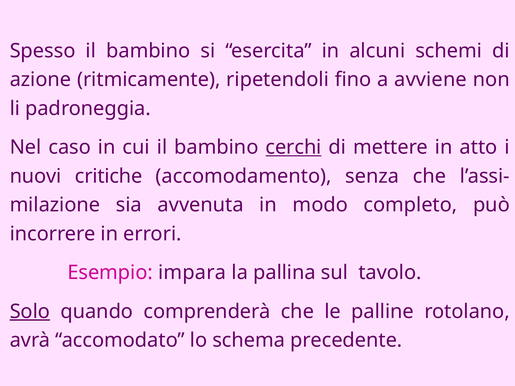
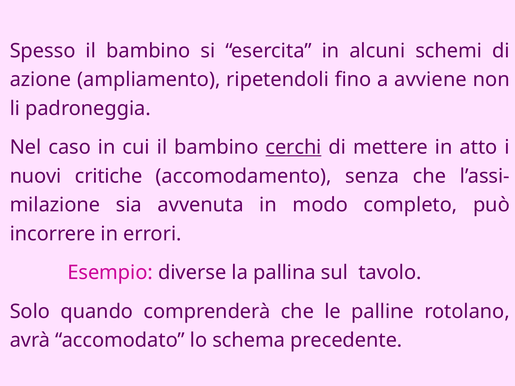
ritmicamente: ritmicamente -> ampliamento (149, 80)
impara: impara -> diverse (192, 273)
Solo underline: present -> none (30, 312)
